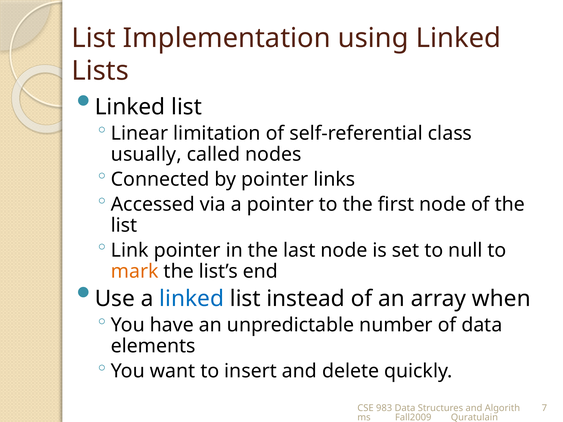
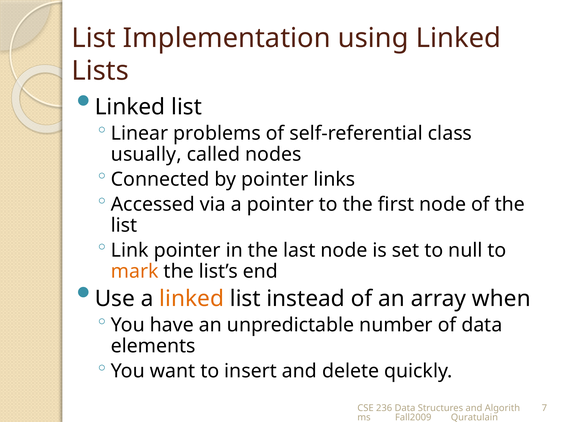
limitation: limitation -> problems (217, 133)
linked colour: blue -> orange (192, 299)
983: 983 -> 236 (384, 408)
